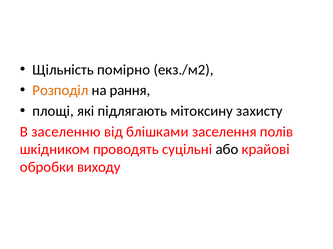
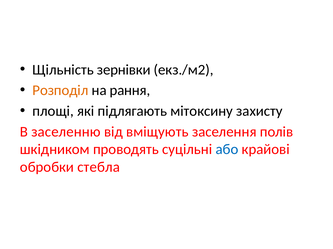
помірно: помірно -> зернівки (124, 70)
блішками: блішками -> вміщують (157, 132)
або colour: black -> blue (227, 150)
виходу: виходу -> стебла (99, 168)
